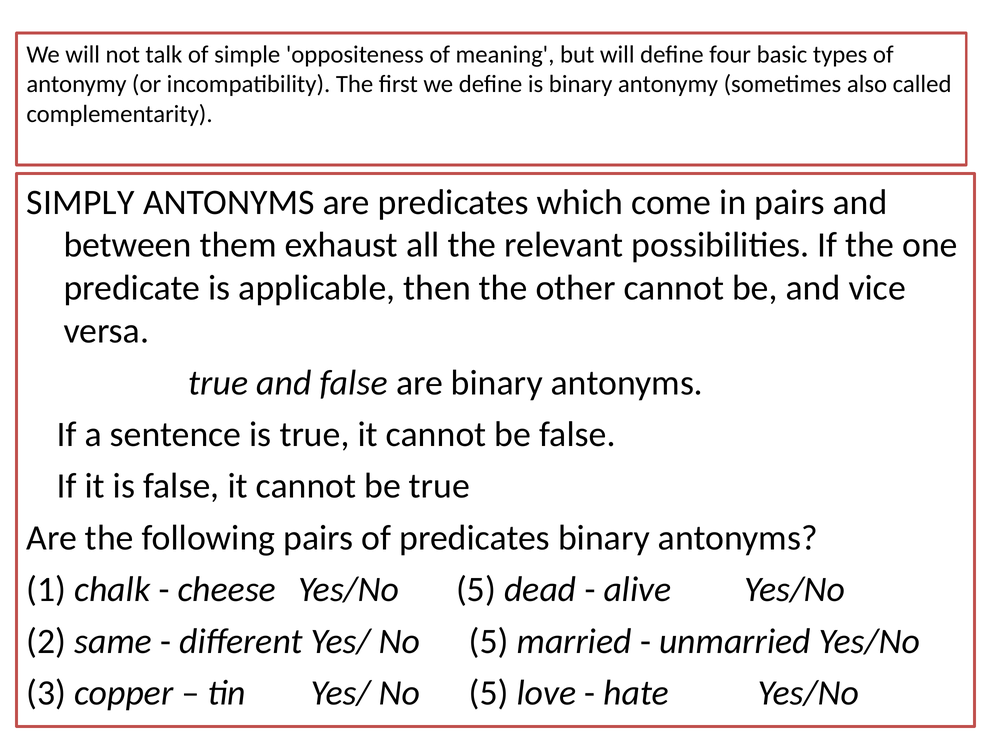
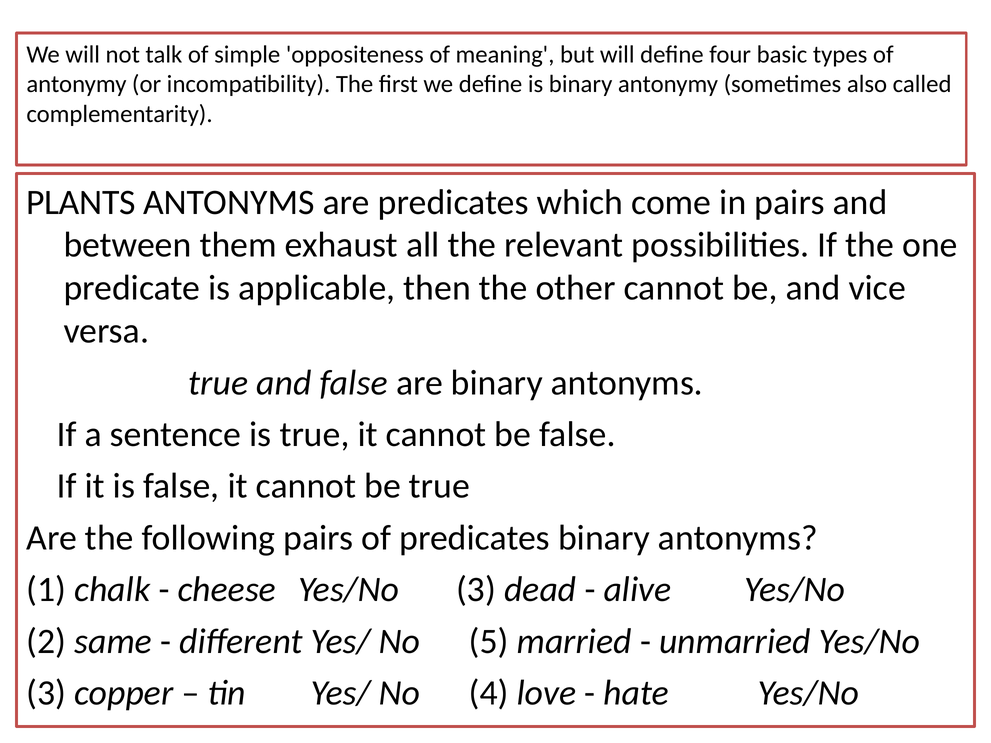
SIMPLY: SIMPLY -> PLANTS (81, 202)
cheese Yes/No 5: 5 -> 3 (476, 590)
tin Yes/ No 5: 5 -> 4 (489, 693)
